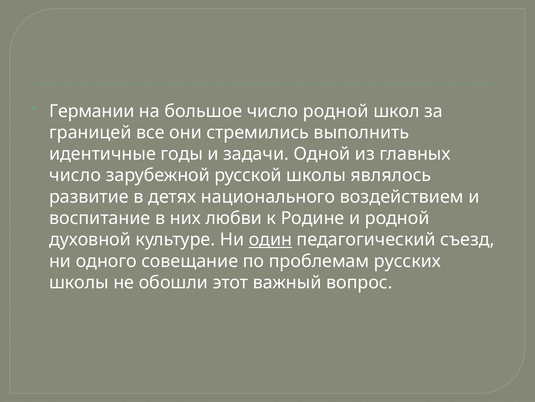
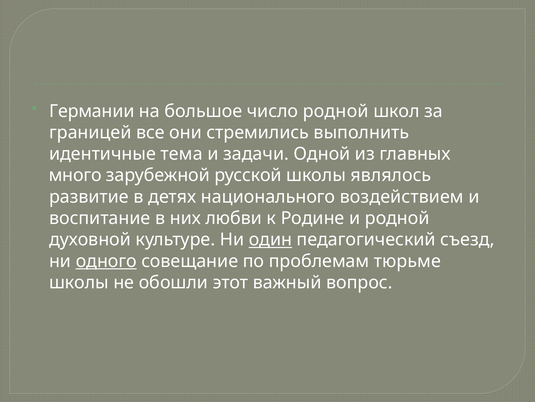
годы: годы -> тема (182, 154)
число: число -> много (75, 175)
одного underline: none -> present (106, 261)
русских: русских -> тюрьме (407, 261)
